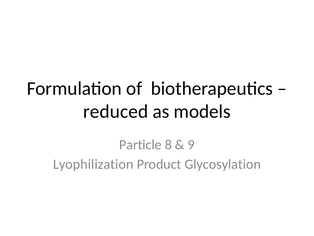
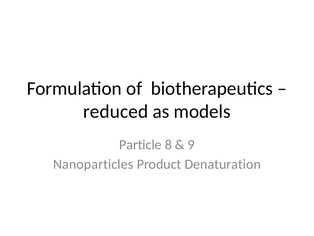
Lyophilization: Lyophilization -> Nanoparticles (93, 164)
Glycosylation: Glycosylation -> Denaturation (223, 164)
